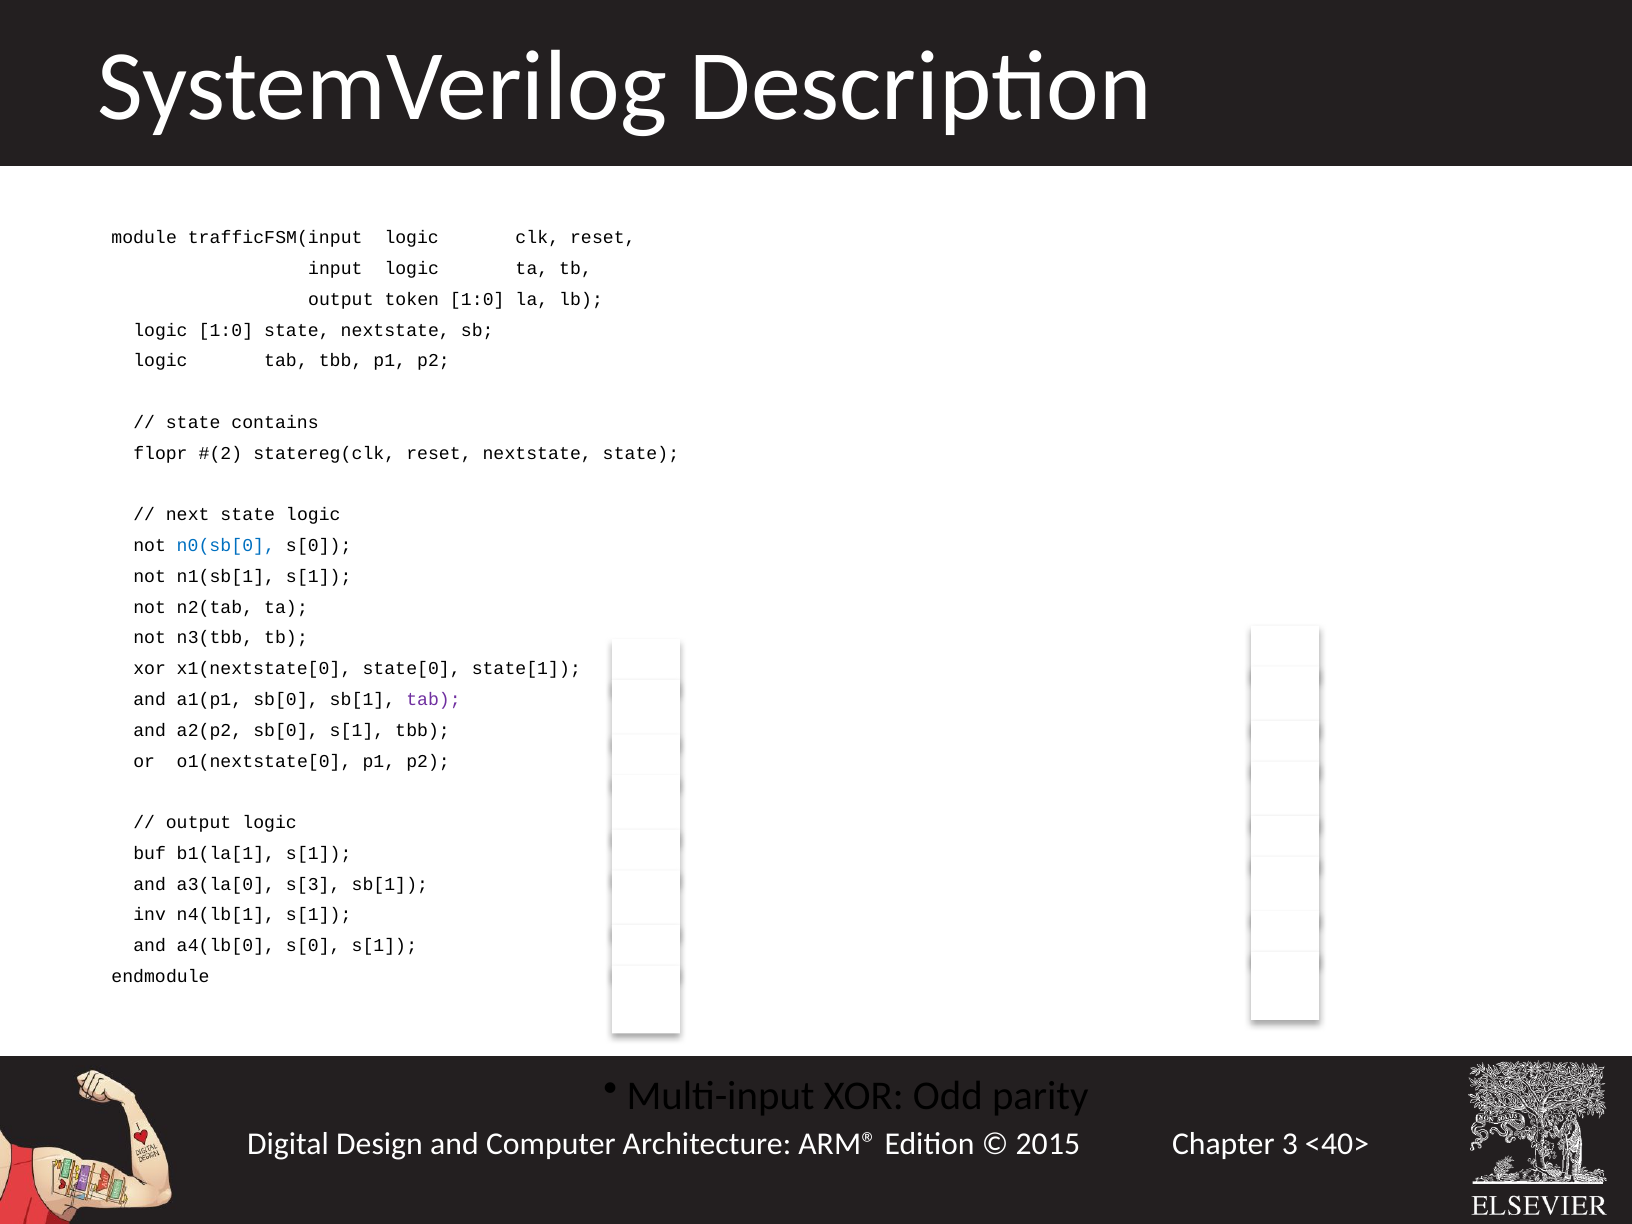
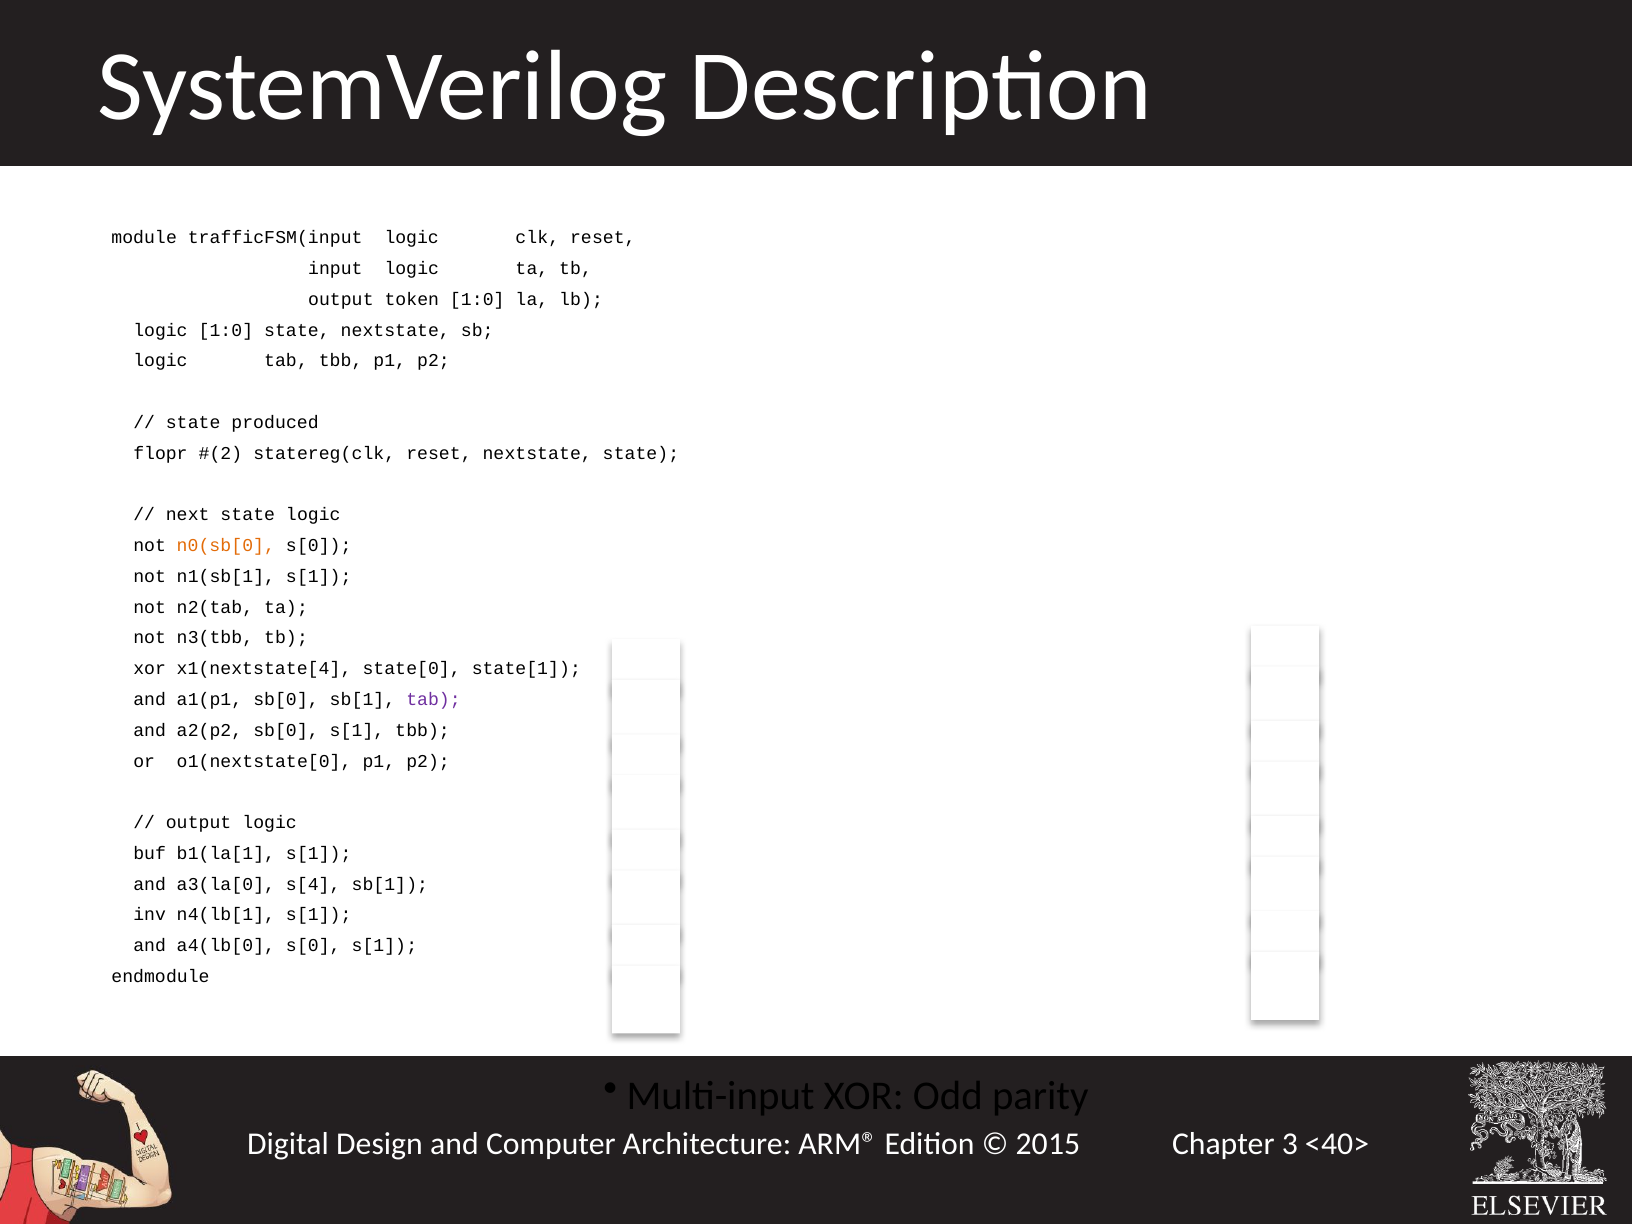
contains: contains -> produced (275, 423)
n0(sb[0 colour: blue -> orange (226, 546)
x1(nextstate[0: x1(nextstate[0 -> x1(nextstate[4 (264, 669)
s[3: s[3 -> s[4 (313, 884)
